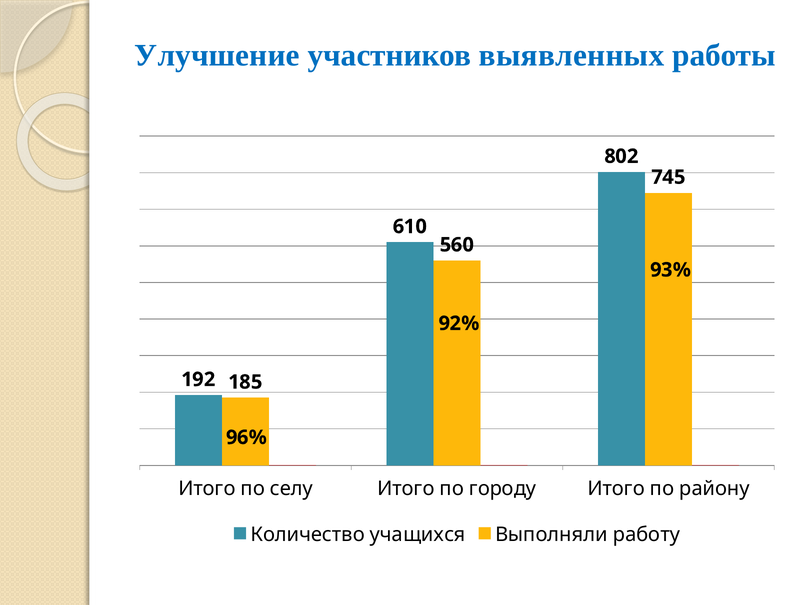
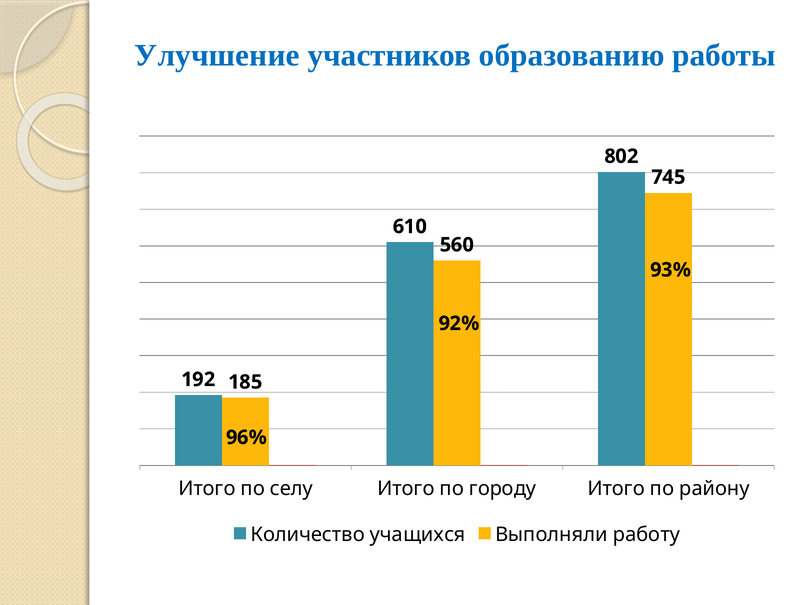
выявленных: выявленных -> образованию (572, 55)
